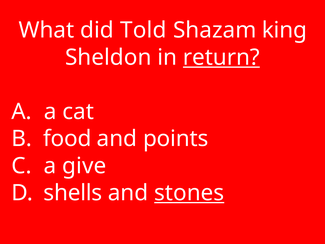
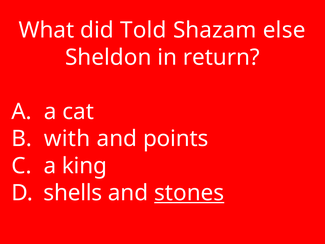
king: king -> else (284, 30)
return underline: present -> none (221, 57)
food: food -> with (67, 139)
give: give -> king (84, 166)
